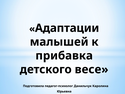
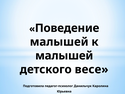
Адаптации: Адаптации -> Поведение (67, 28)
прибавка: прибавка -> малышей (64, 56)
